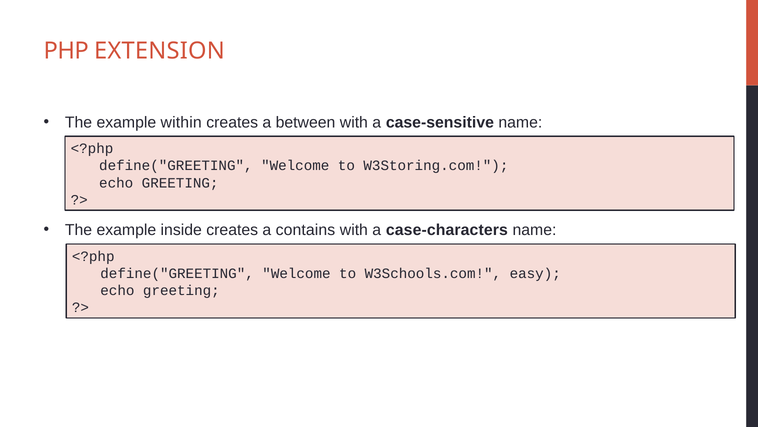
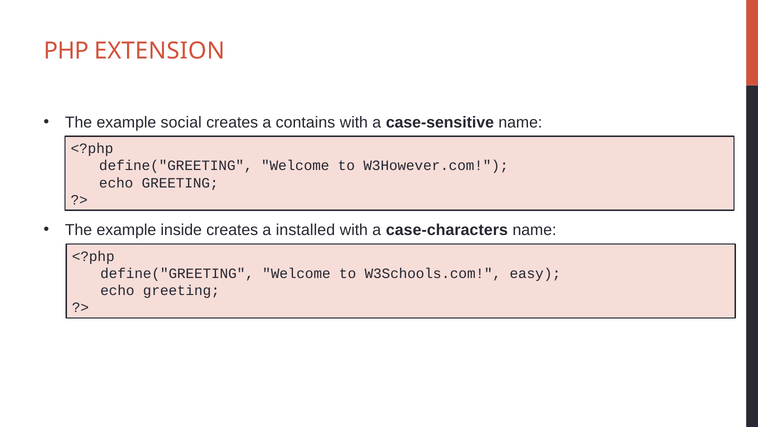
within: within -> social (181, 122)
between: between -> contains (305, 122)
W3Storing.com: W3Storing.com -> W3However.com (436, 165)
contains: contains -> installed (305, 230)
